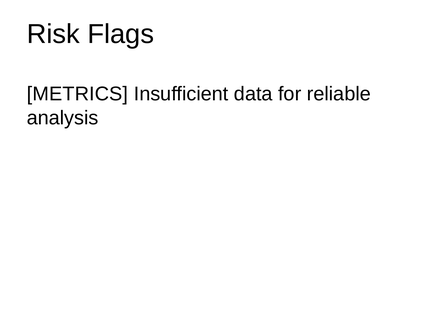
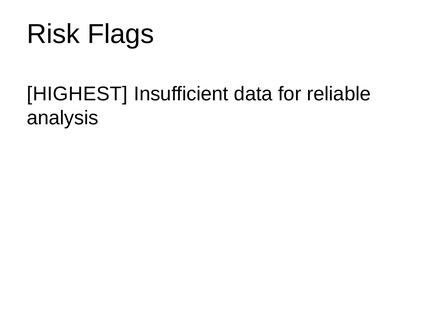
METRICS: METRICS -> HIGHEST (77, 94)
